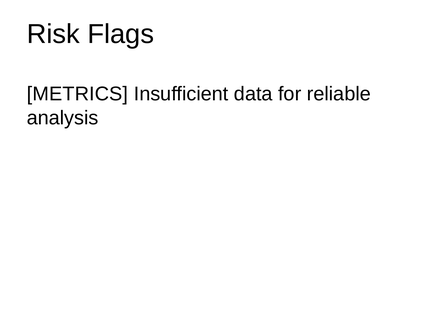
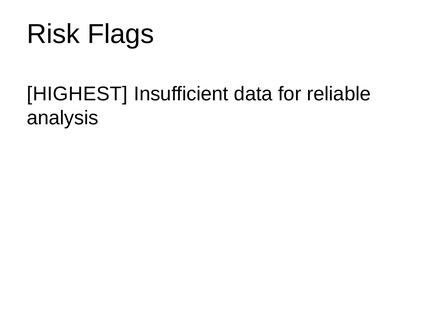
METRICS: METRICS -> HIGHEST (77, 94)
